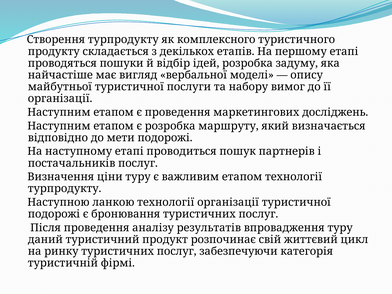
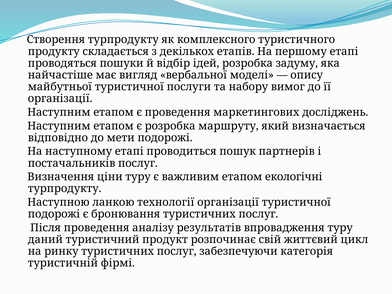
етапом технології: технології -> екологічні (294, 177)
